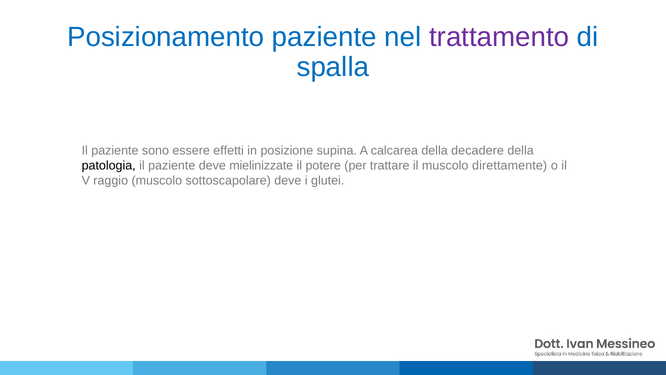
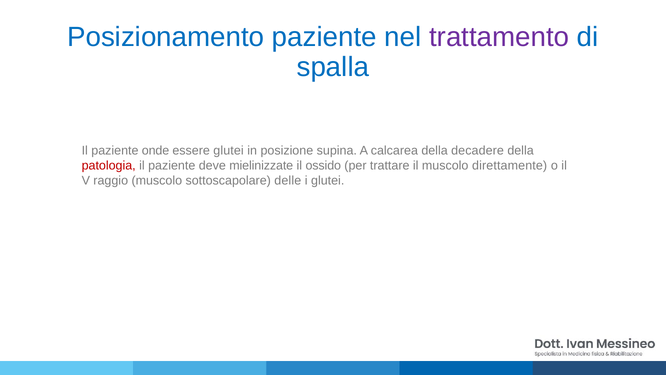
sono: sono -> onde (156, 150)
essere effetti: effetti -> glutei (229, 150)
patologia colour: black -> red (109, 165)
potere: potere -> ossido (323, 165)
sottoscapolare deve: deve -> delle (288, 180)
